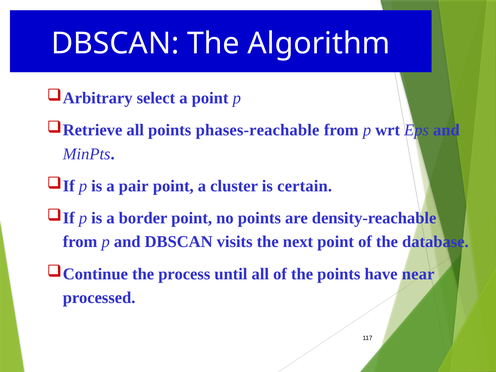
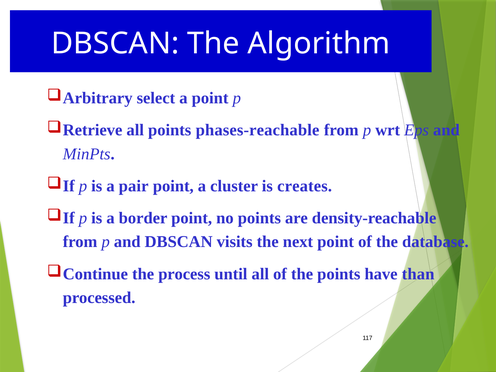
certain: certain -> creates (305, 186)
near: near -> than (418, 274)
